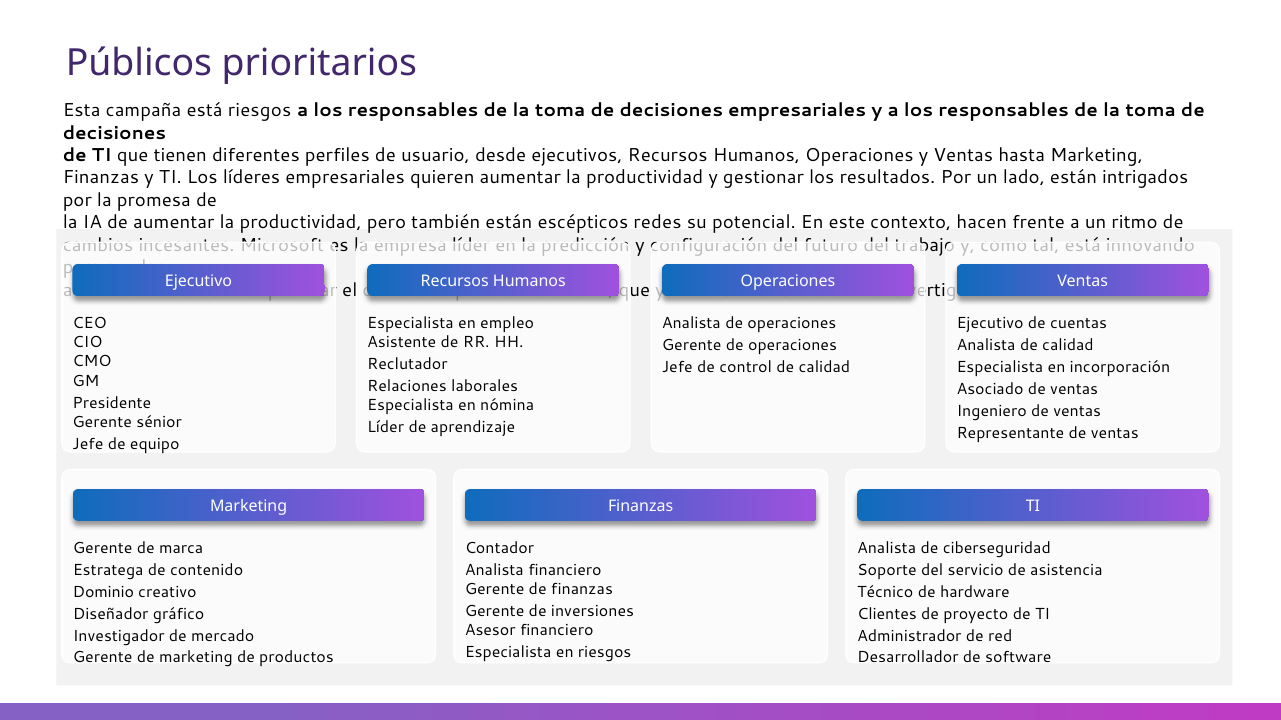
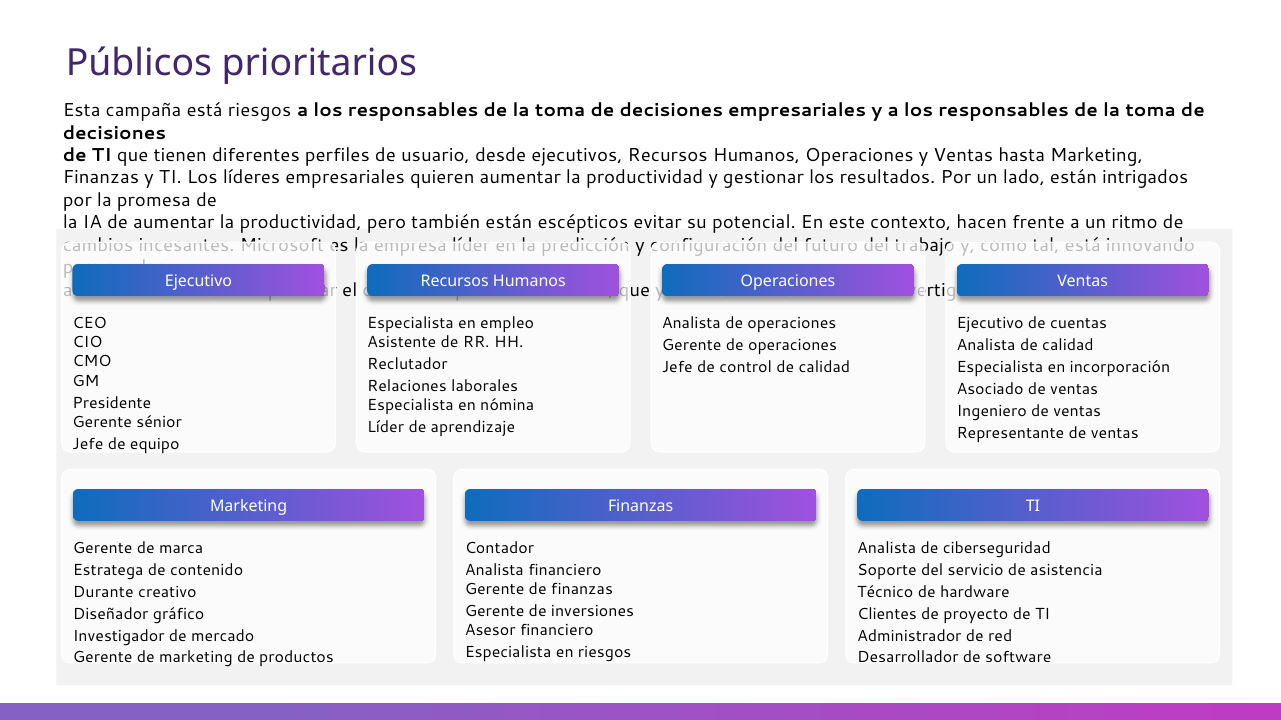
redes: redes -> evitar (658, 223)
Dominio: Dominio -> Durante (103, 592)
